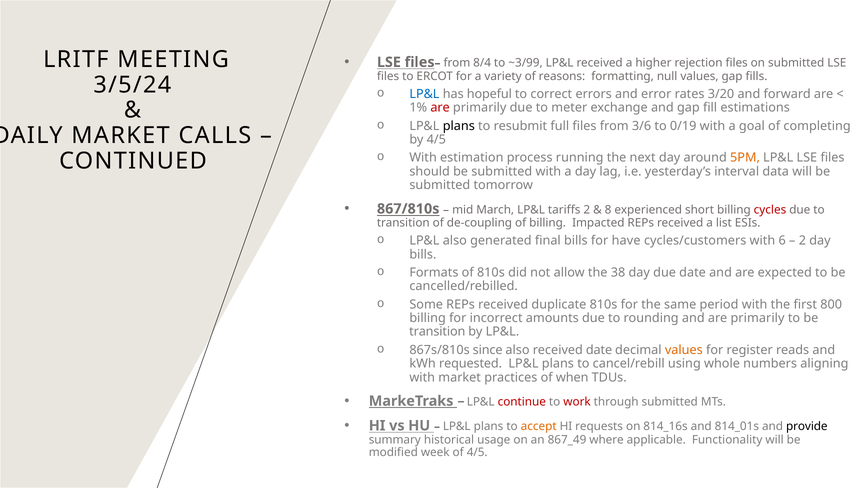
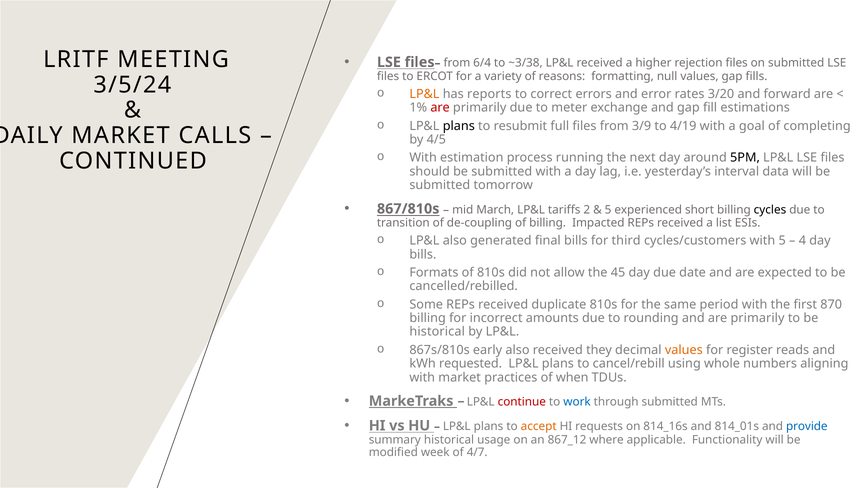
8/4: 8/4 -> 6/4 (482, 63)
~3/99: ~3/99 -> ~3/38 (526, 63)
LP&L colour: blue -> orange (424, 94)
hopeful: hopeful -> reports (489, 94)
3/6: 3/6 -> 3/9 (642, 126)
0/19: 0/19 -> 4/19 (683, 126)
5PM colour: orange -> black (745, 158)
8: 8 -> 5 (608, 210)
cycles colour: red -> black (770, 210)
have: have -> third (626, 241)
with 6: 6 -> 5 (782, 241)
2: 2 -> 4 (802, 241)
38: 38 -> 45 (618, 272)
800: 800 -> 870 (831, 304)
transition: transition -> historical (437, 332)
since: since -> early (488, 350)
received date: date -> they (599, 350)
work colour: red -> blue (577, 402)
provide colour: black -> blue (807, 426)
867_49: 867_49 -> 867_12 (567, 440)
of 4/5: 4/5 -> 4/7 (477, 452)
